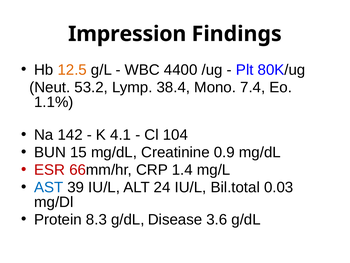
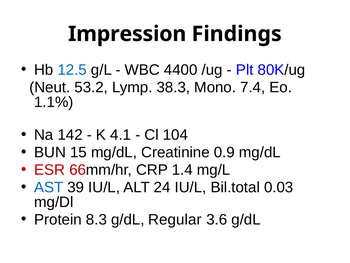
12.5 colour: orange -> blue (72, 70)
38.4: 38.4 -> 38.3 (173, 87)
Disease: Disease -> Regular (175, 219)
